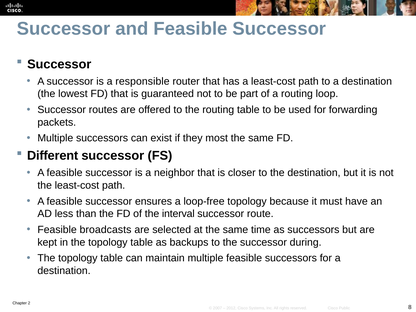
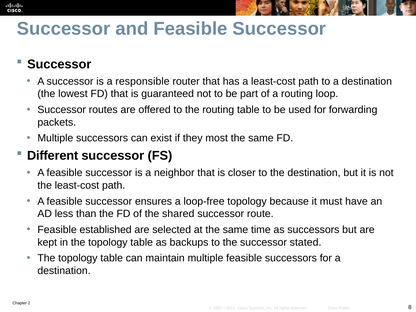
interval: interval -> shared (178, 214)
broadcasts: broadcasts -> established (106, 230)
during: during -> stated (306, 242)
